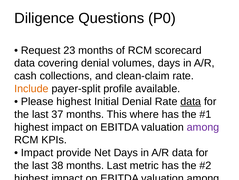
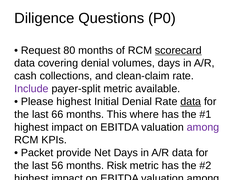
23: 23 -> 80 (69, 50)
scorecard underline: none -> present (178, 50)
Include colour: orange -> purple (31, 88)
payer-split profile: profile -> metric (118, 88)
37: 37 -> 66 (57, 114)
Impact: Impact -> Packet (37, 152)
38: 38 -> 56 (57, 165)
months Last: Last -> Risk (117, 165)
